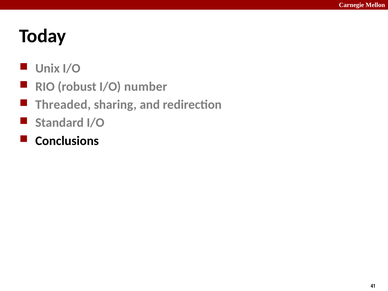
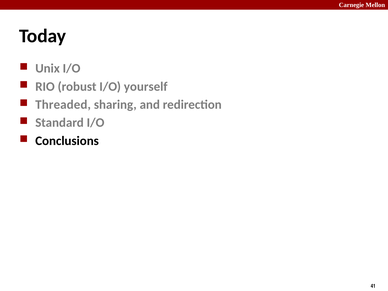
number: number -> yourself (146, 87)
